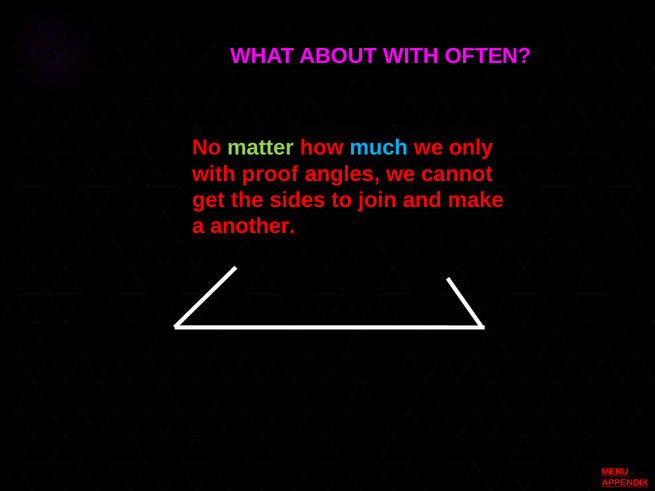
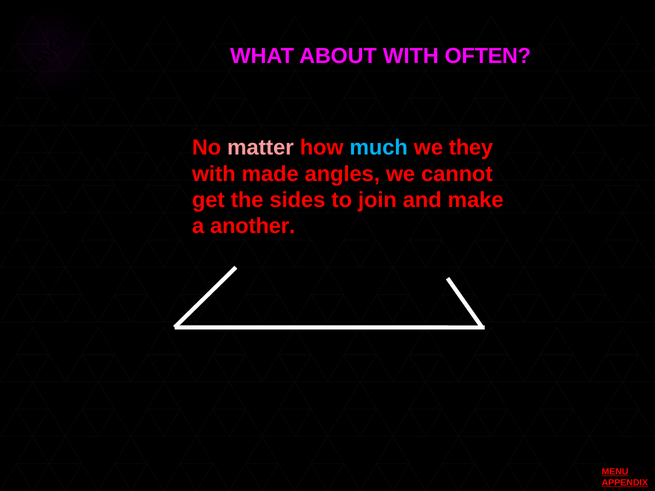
matter colour: light green -> pink (261, 148)
only: only -> they (471, 148)
proof: proof -> made (270, 174)
